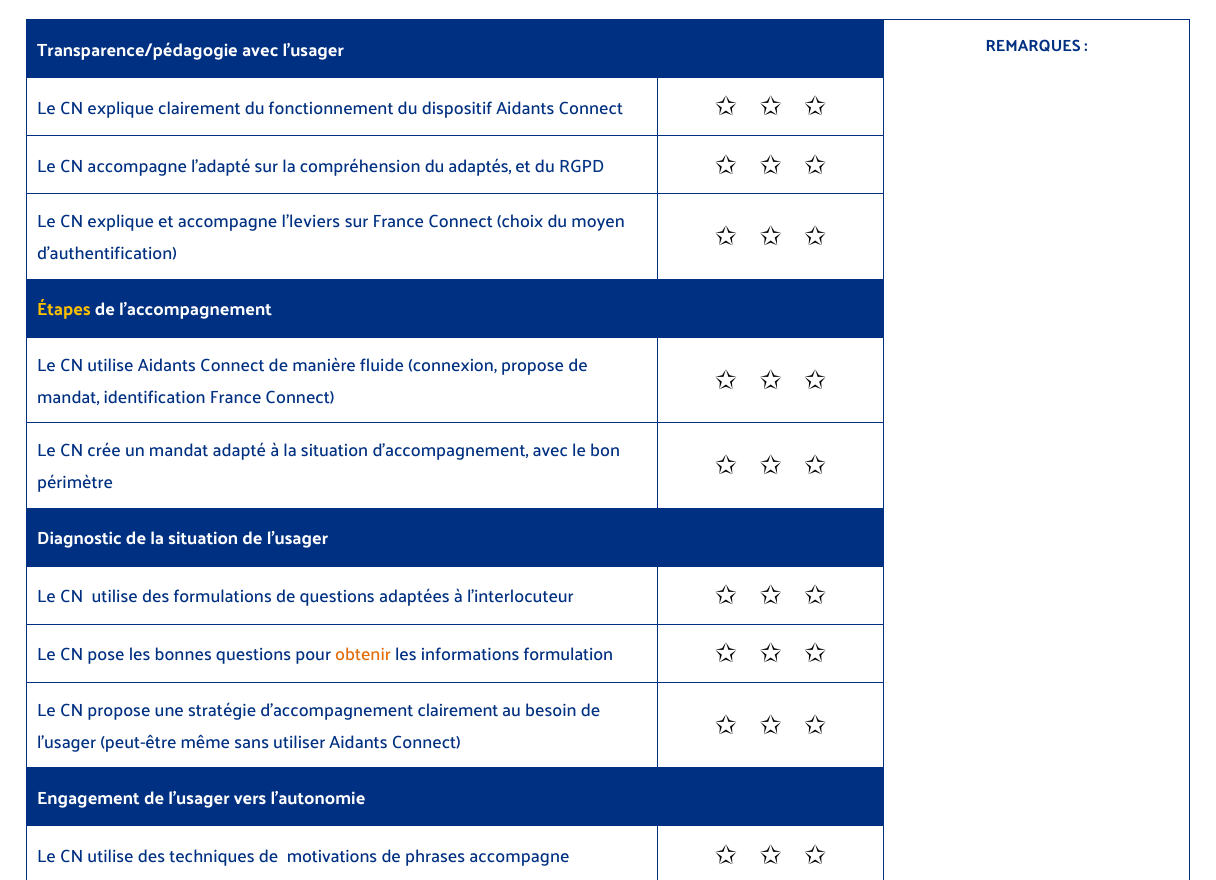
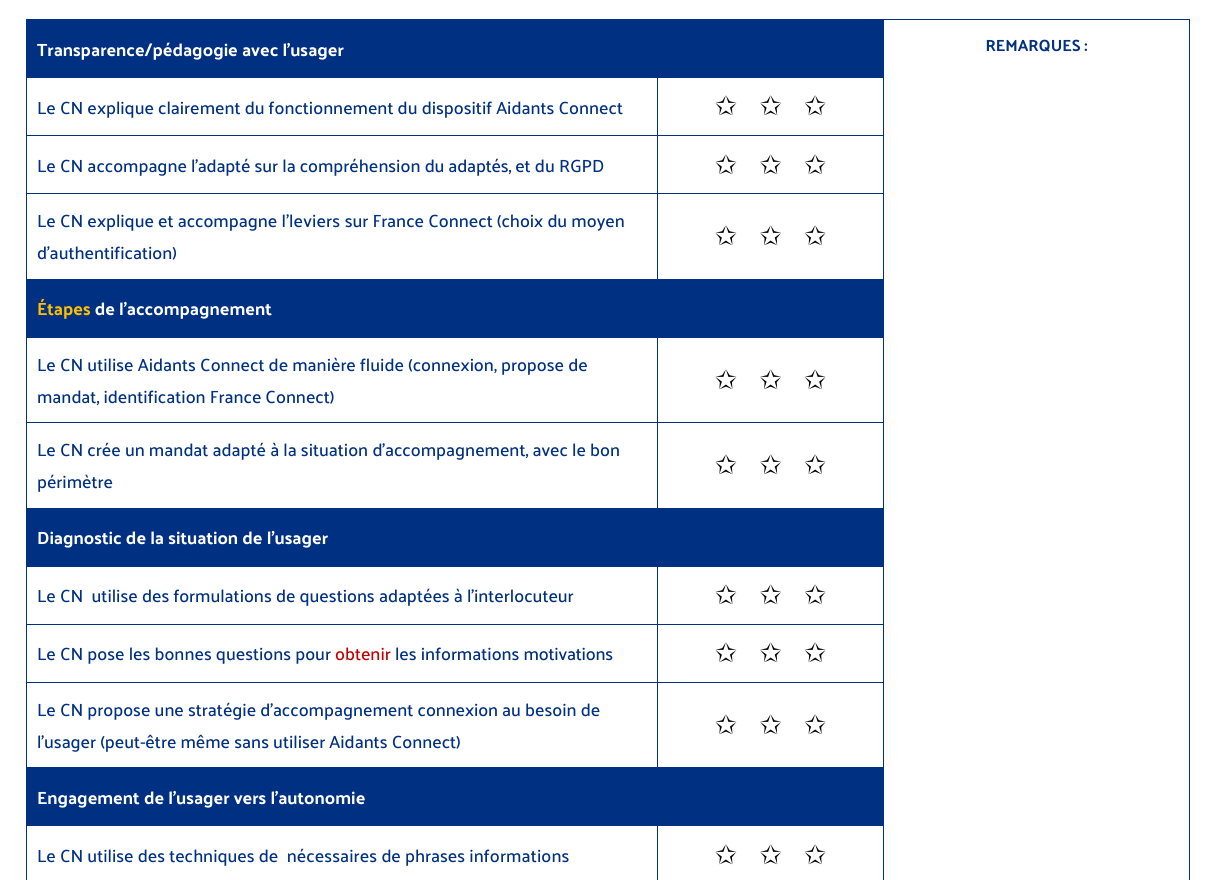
obtenir colour: orange -> red (363, 655)
informations formulation: formulation -> motivations (568, 655)
d’accompagnement clairement: clairement -> connexion (458, 711)
techniques de motivations: motivations -> nécessaires (332, 857)
phrases accompagne: accompagne -> informations (519, 857)
